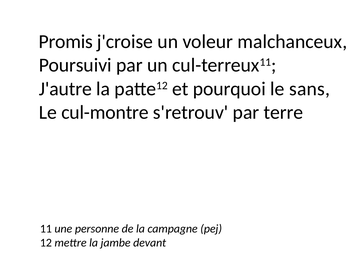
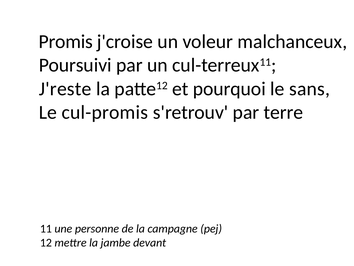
J'autre: J'autre -> J'reste (65, 89)
cul-montre: cul-montre -> cul-promis (105, 112)
